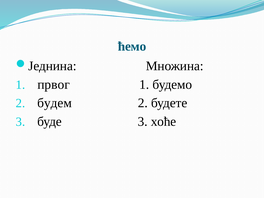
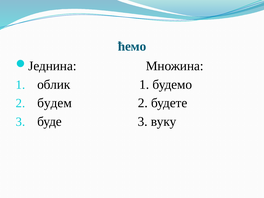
првог: првог -> облик (54, 84)
хоће: хоће -> вуку (164, 121)
